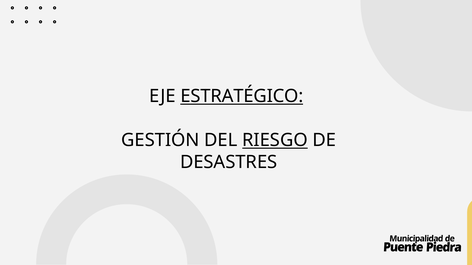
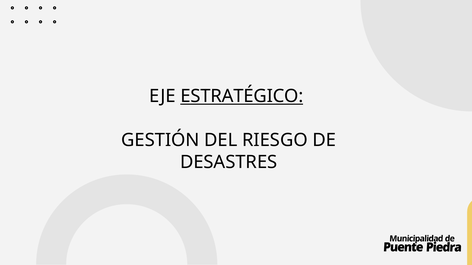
RIESGO underline: present -> none (275, 141)
